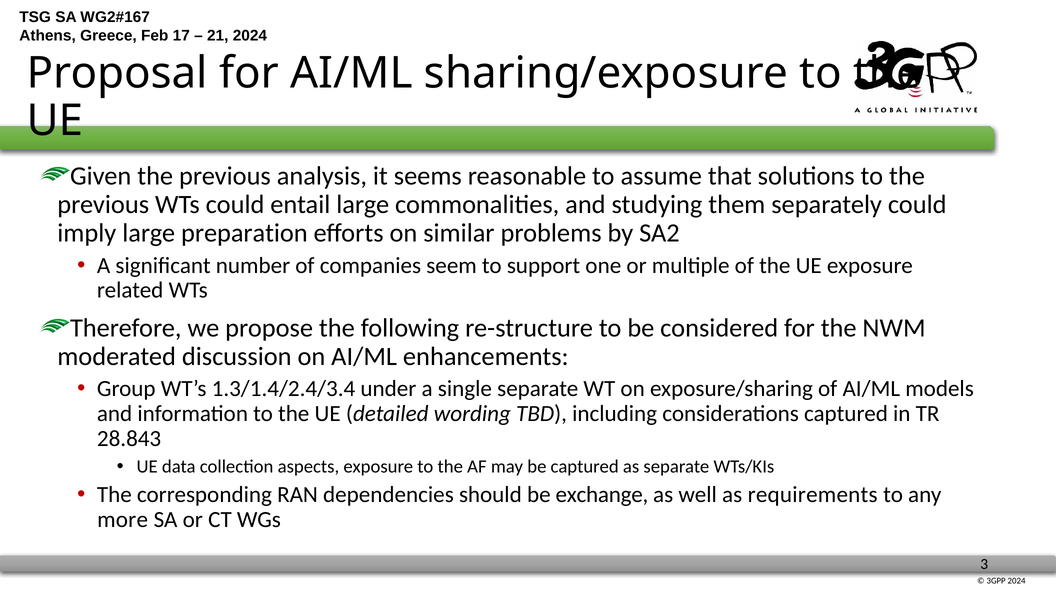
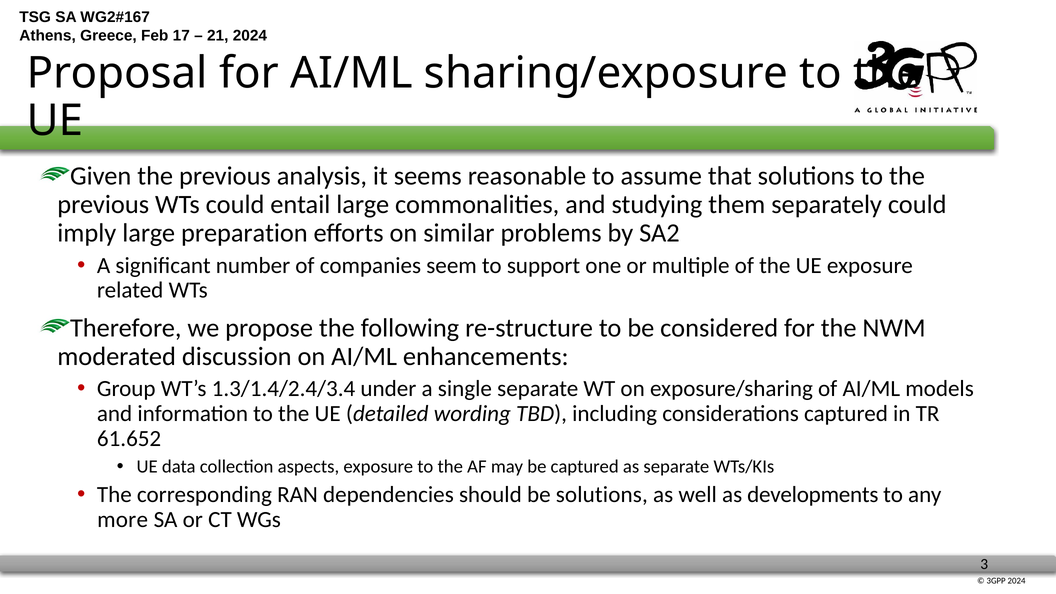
28.843: 28.843 -> 61.652 (129, 439)
be exchange: exchange -> solutions (602, 495)
requirements: requirements -> developments (813, 495)
